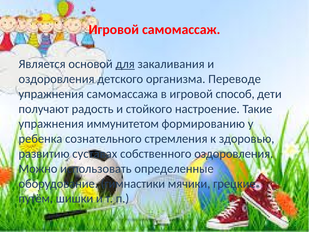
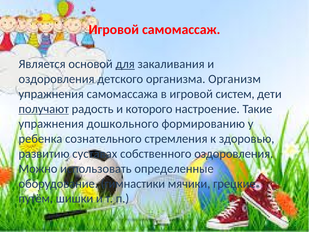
Переводе: Переводе -> Организм (235, 79)
способ: способ -> систем (235, 94)
получают underline: none -> present (44, 109)
стойкого: стойкого -> которого (149, 109)
иммунитетом: иммунитетом -> дошкольного (123, 124)
